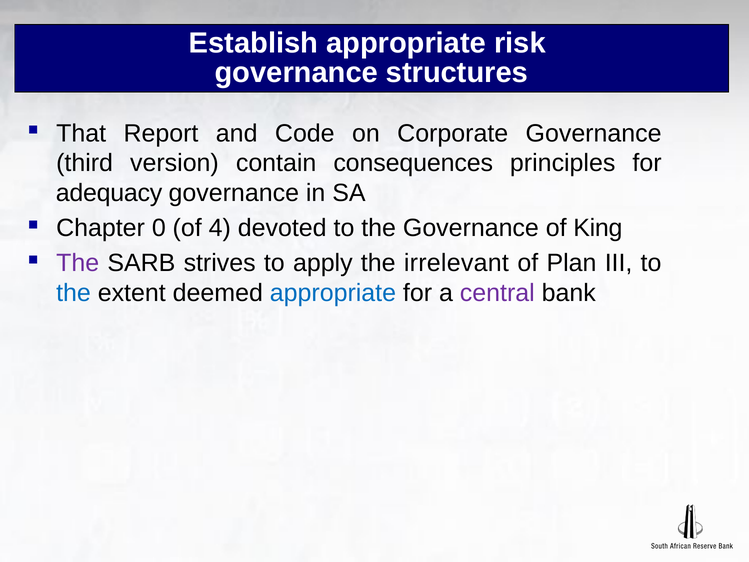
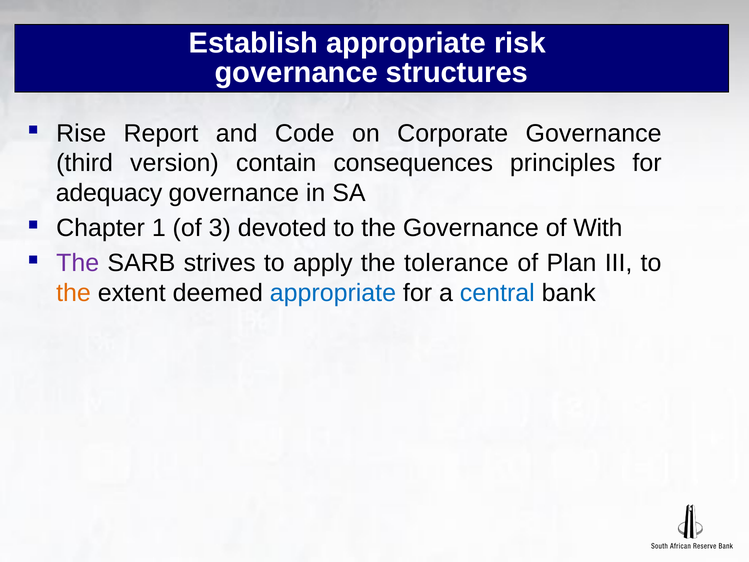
That: That -> Rise (81, 133)
0: 0 -> 1 (159, 228)
4: 4 -> 3 (220, 228)
King: King -> With (598, 228)
irrelevant: irrelevant -> tolerance (456, 263)
the colour: blue -> orange (74, 293)
central colour: purple -> blue (497, 293)
